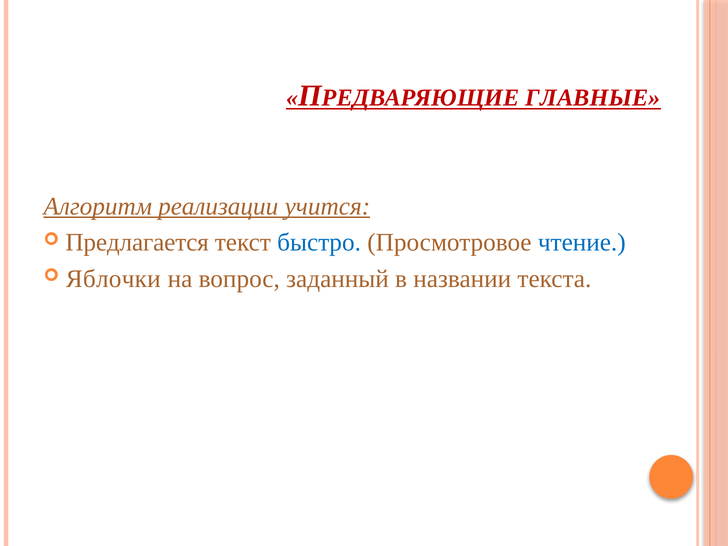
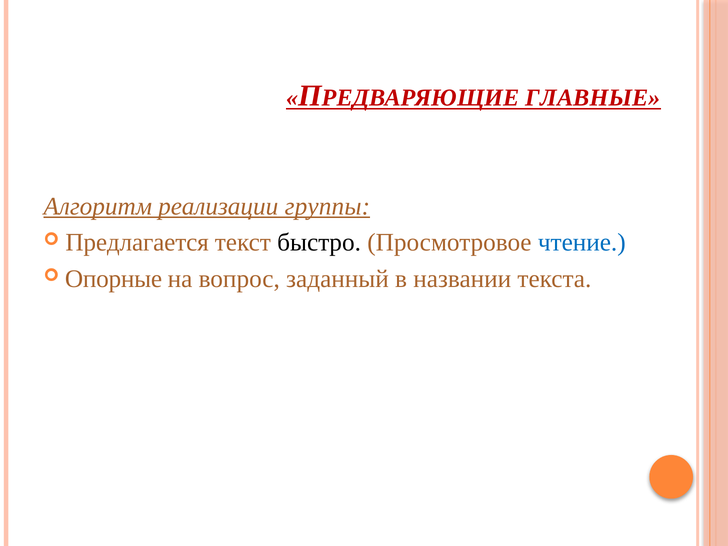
учится: учится -> группы (327, 206)
быстро colour: blue -> black (319, 243)
Яблочки: Яблочки -> Опорные (114, 279)
